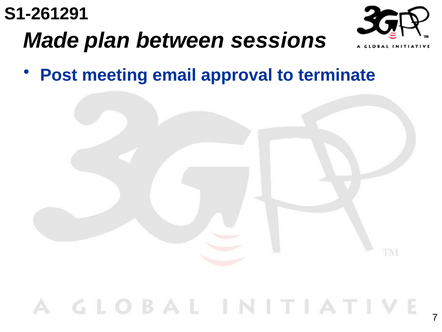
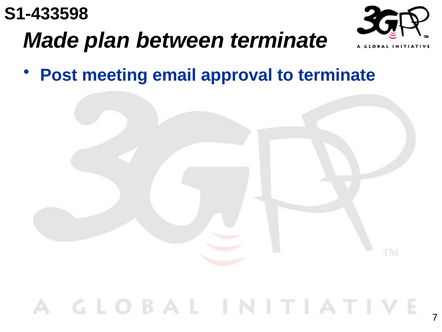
S1-261291: S1-261291 -> S1-433598 (46, 14)
between sessions: sessions -> terminate (279, 40)
